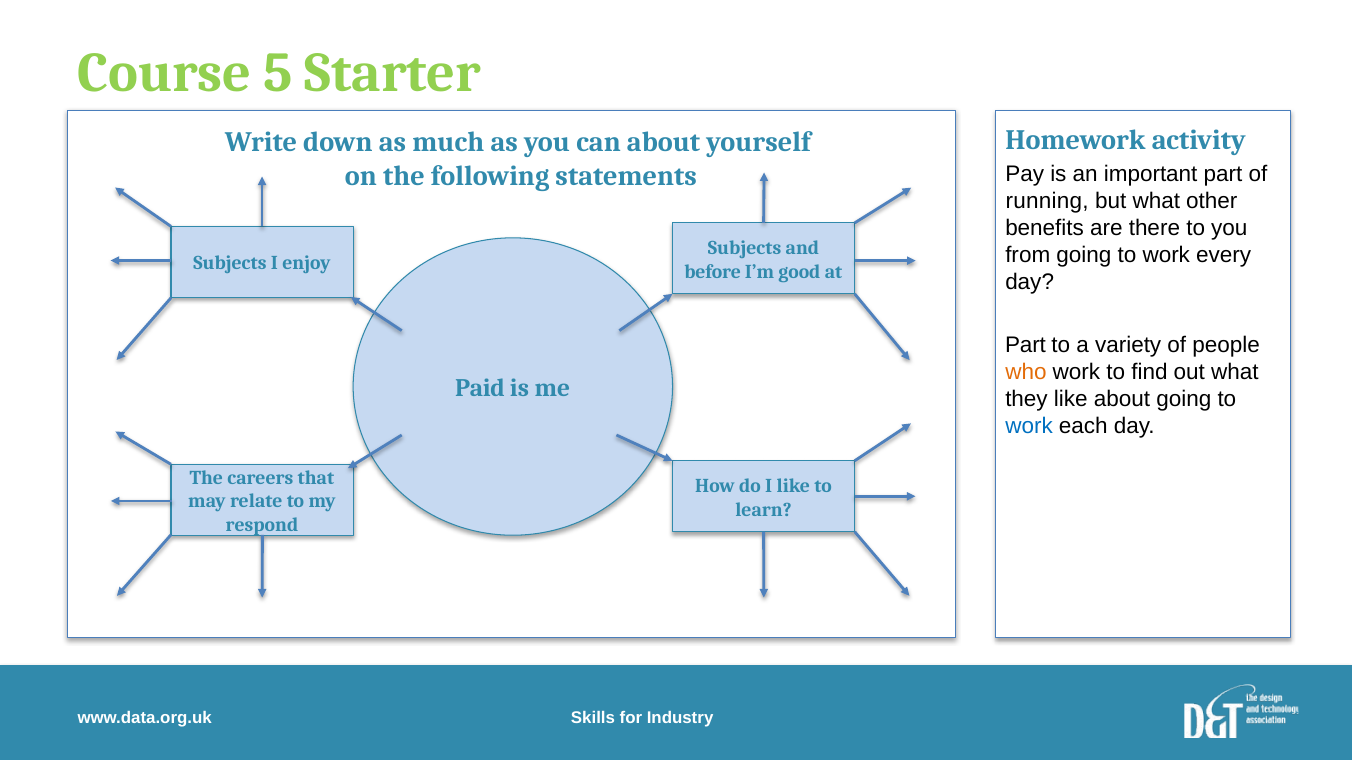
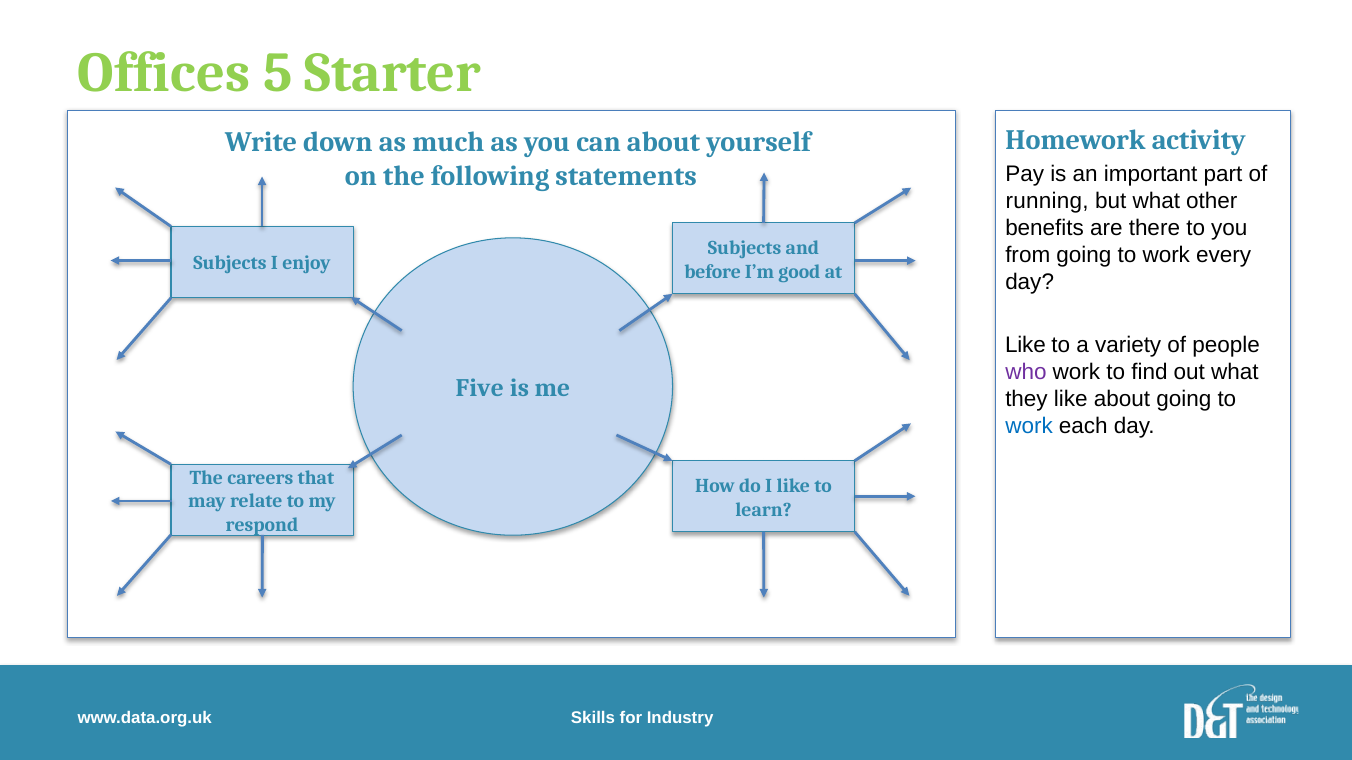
Course: Course -> Offices (164, 73)
Part: Part -> Like (1025, 346)
who colour: orange -> purple (1026, 373)
Paid: Paid -> Five (480, 389)
